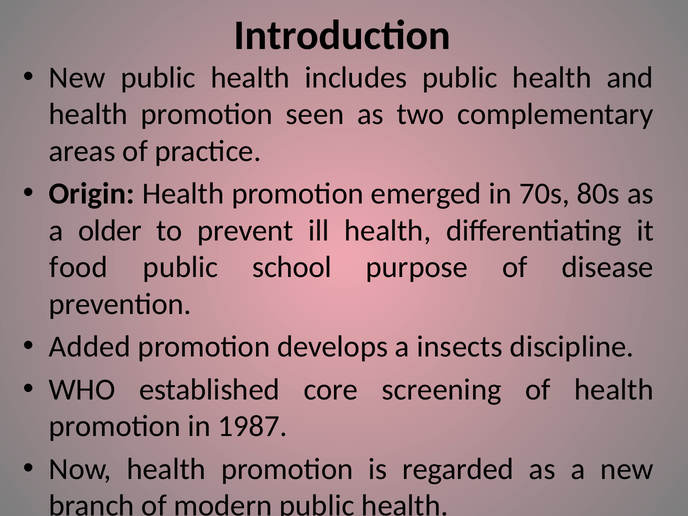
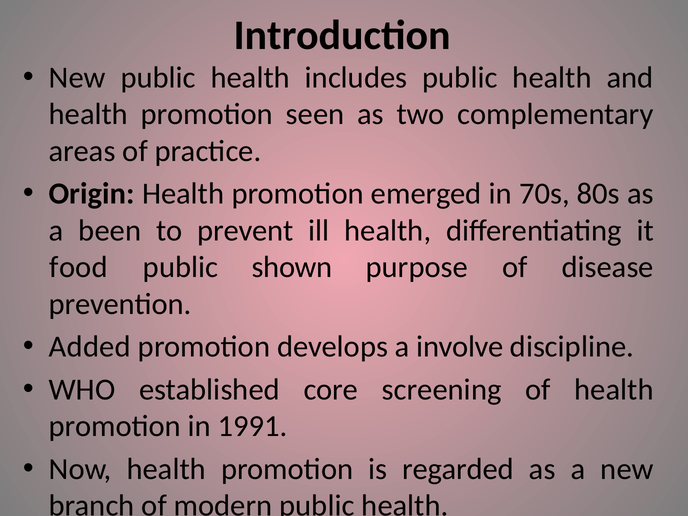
older: older -> been (110, 231)
school: school -> shown (292, 267)
insects: insects -> involve (460, 347)
1987: 1987 -> 1991 (253, 426)
